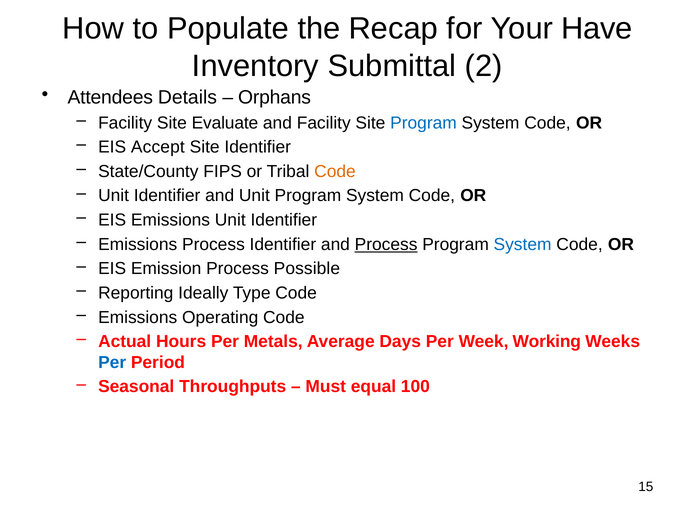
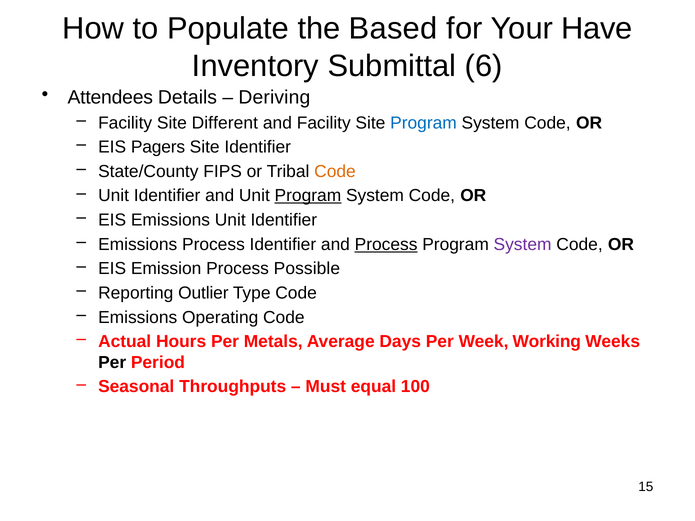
Recap: Recap -> Based (393, 29)
2: 2 -> 6 (484, 66)
Orphans: Orphans -> Deriving (274, 97)
Evaluate: Evaluate -> Different (225, 123)
Accept: Accept -> Pagers (158, 147)
Program underline: none -> present (308, 196)
System colour: blue -> purple (523, 244)
Ideally: Ideally -> Outlier (203, 293)
Per colour: blue -> black (112, 363)
